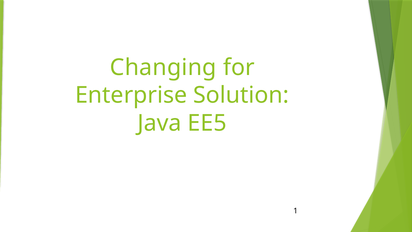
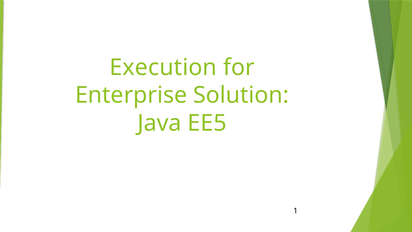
Changing: Changing -> Execution (163, 67)
